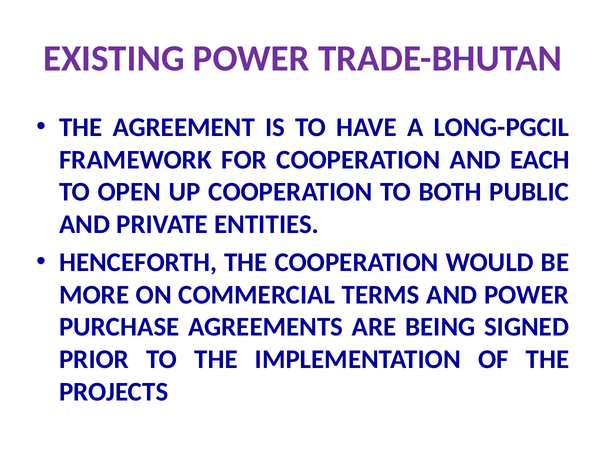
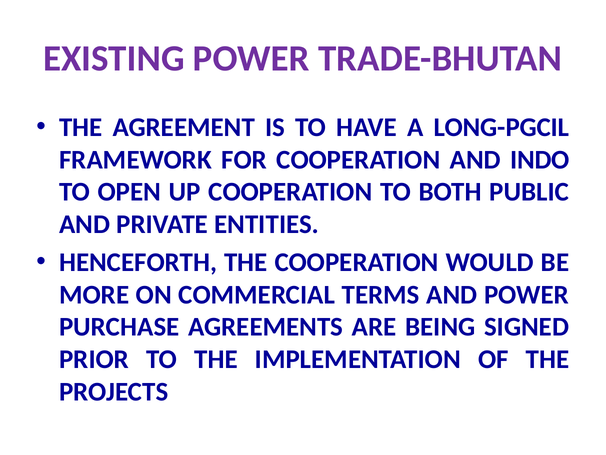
EACH: EACH -> INDO (540, 160)
